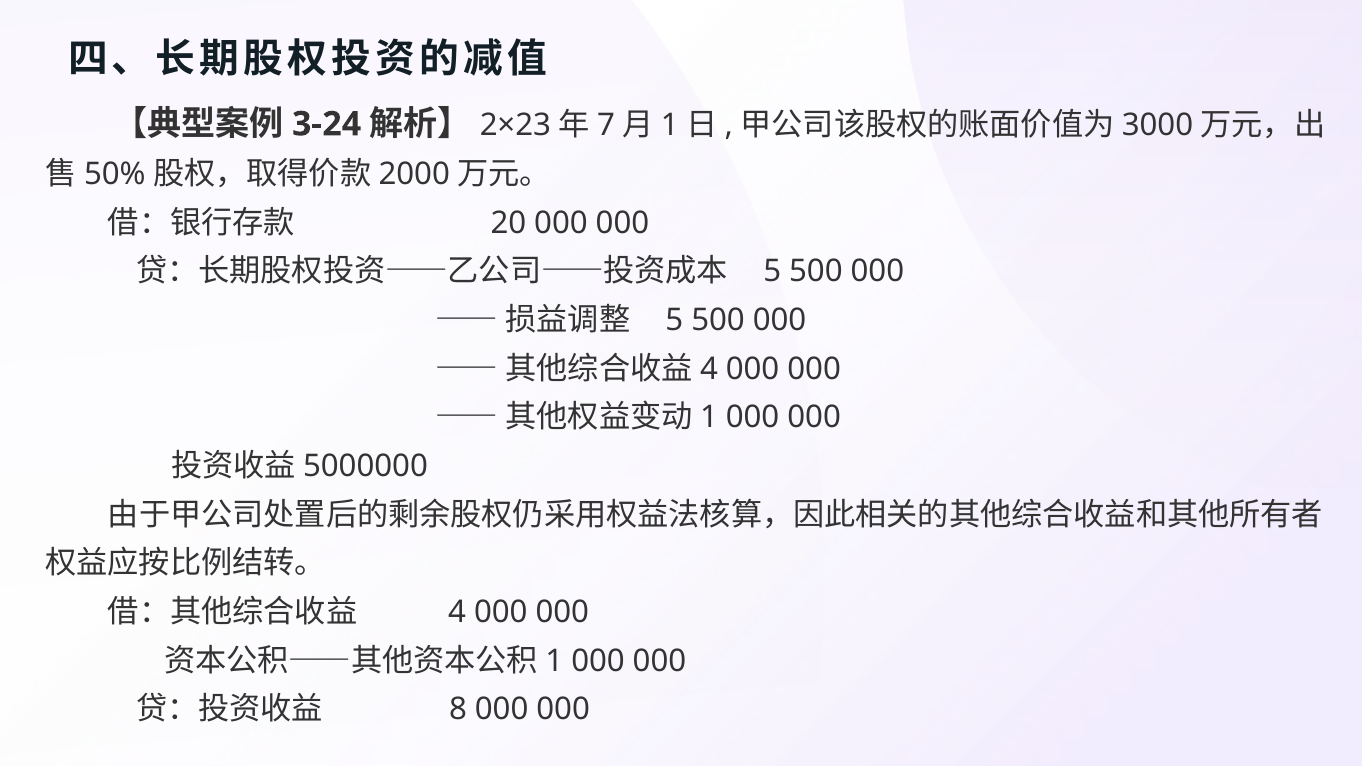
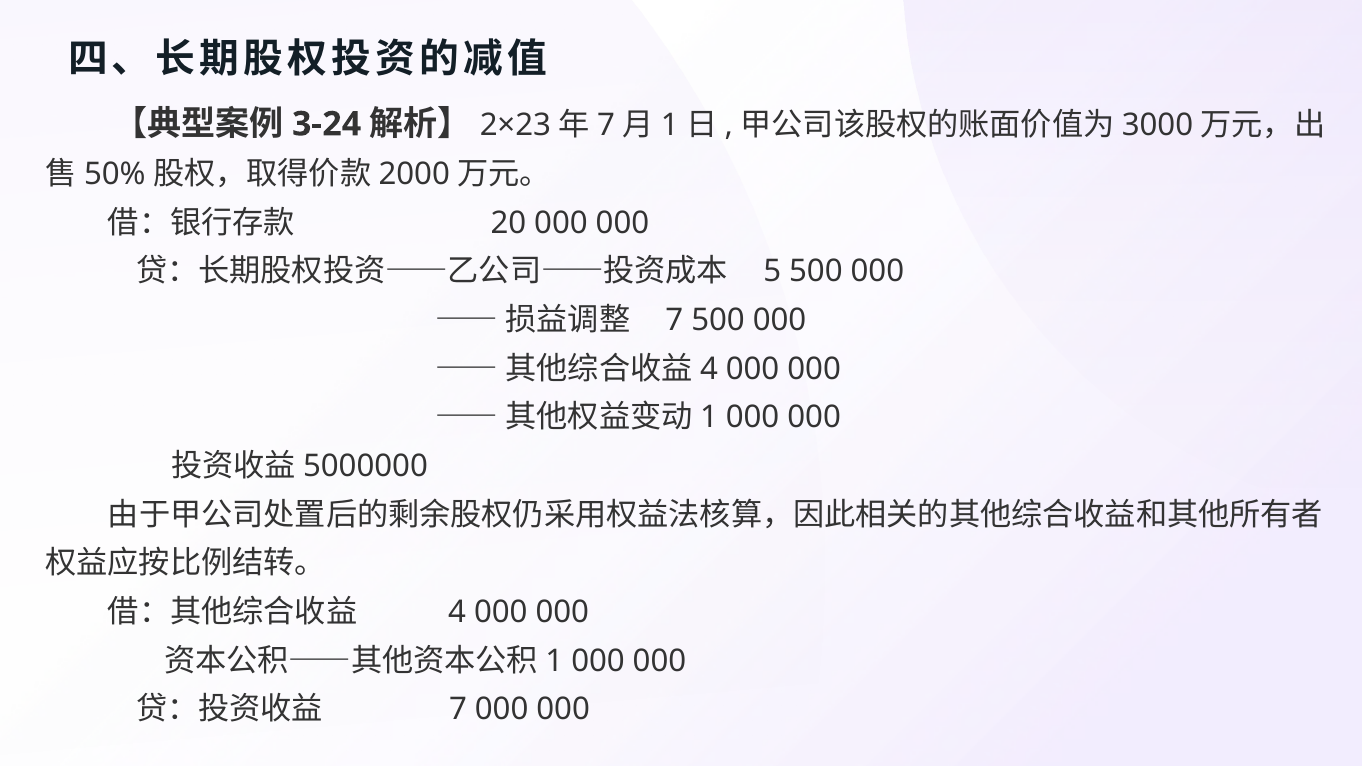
5: 5 -> 7 (674, 320)
8: 8 -> 7 (458, 710)
